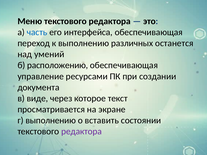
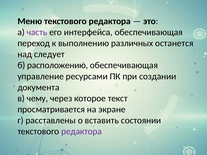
часть colour: blue -> purple (37, 32)
умений: умений -> следует (49, 54)
виде: виде -> чему (37, 99)
г выполнению: выполнению -> расставлены (51, 121)
